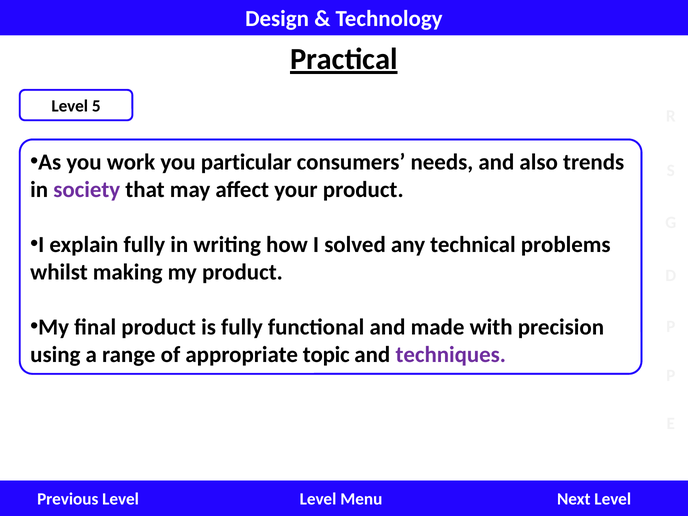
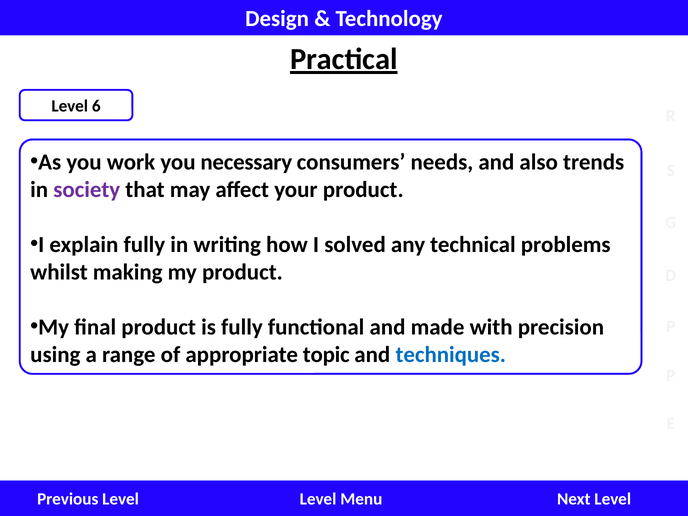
5: 5 -> 6 (96, 106)
particular: particular -> necessary (246, 162)
techniques colour: purple -> blue (451, 355)
